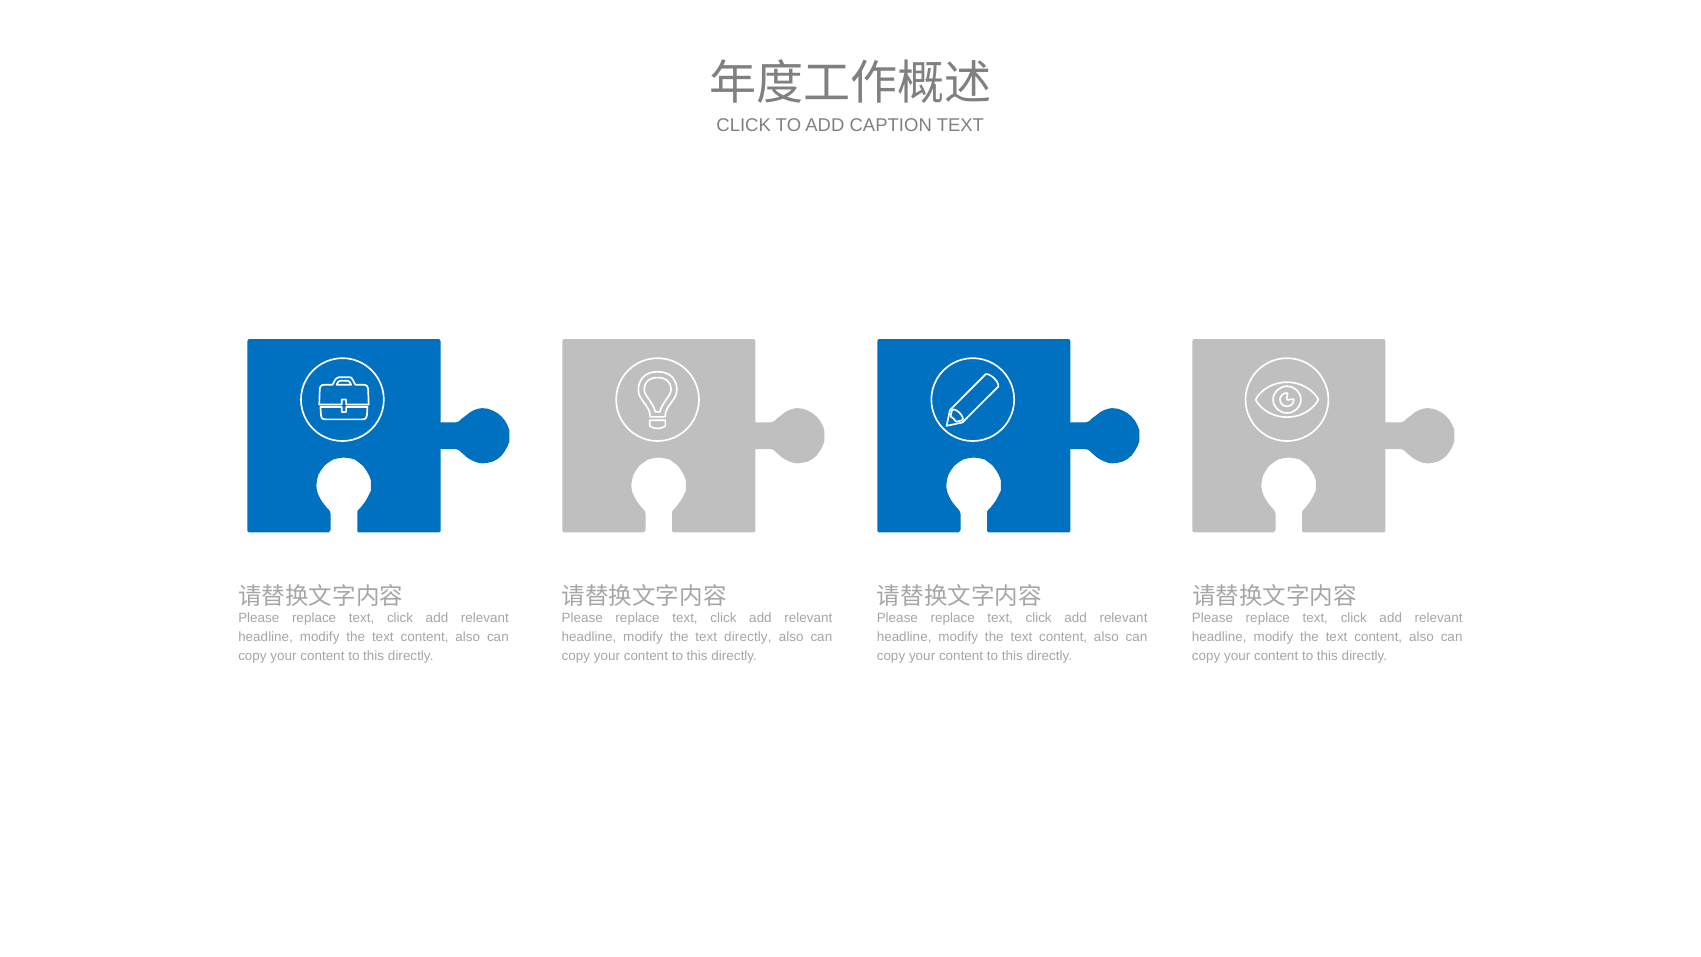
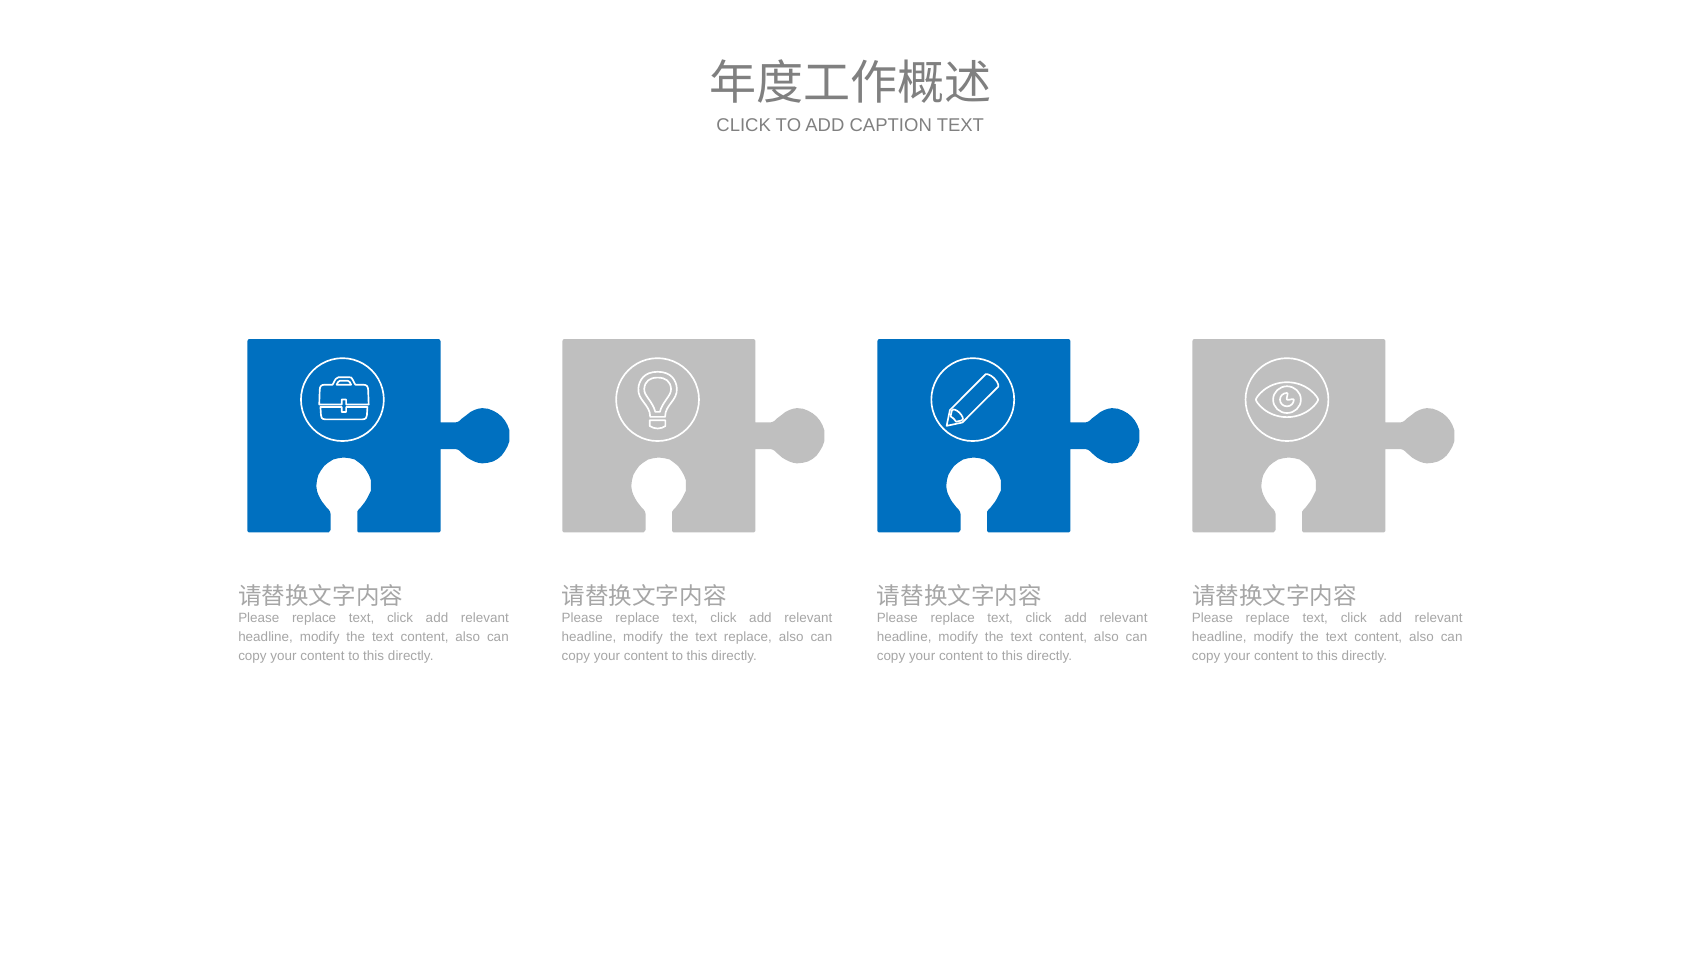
text directly: directly -> replace (748, 637)
